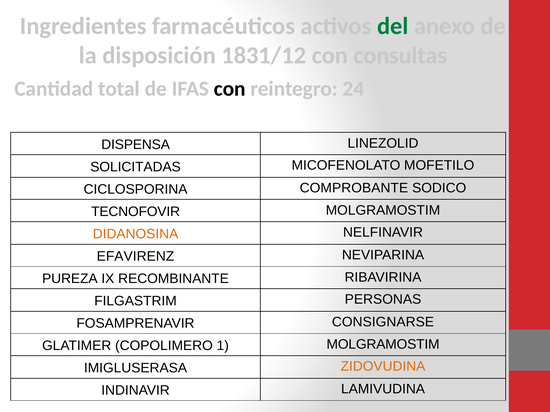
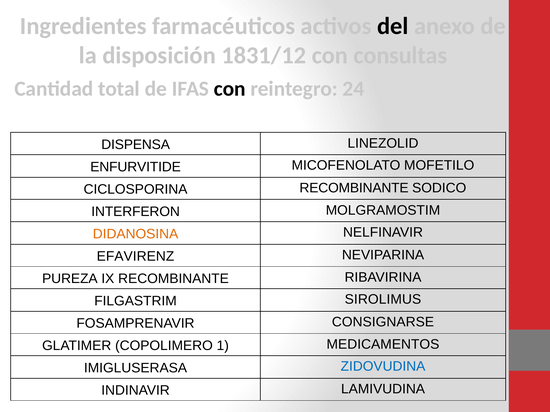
del colour: green -> black (393, 26)
SOLICITADAS: SOLICITADAS -> ENFURVITIDE (136, 167)
CICLOSPORINA COMPROBANTE: COMPROBANTE -> RECOMBINANTE (354, 188)
TECNOFOVIR: TECNOFOVIR -> INTERFERON (136, 212)
PERSONAS: PERSONAS -> SIROLIMUS (383, 300)
1 MOLGRAMOSTIM: MOLGRAMOSTIM -> MEDICAMENTOS (383, 345)
ZIDOVUDINA colour: orange -> blue (383, 367)
